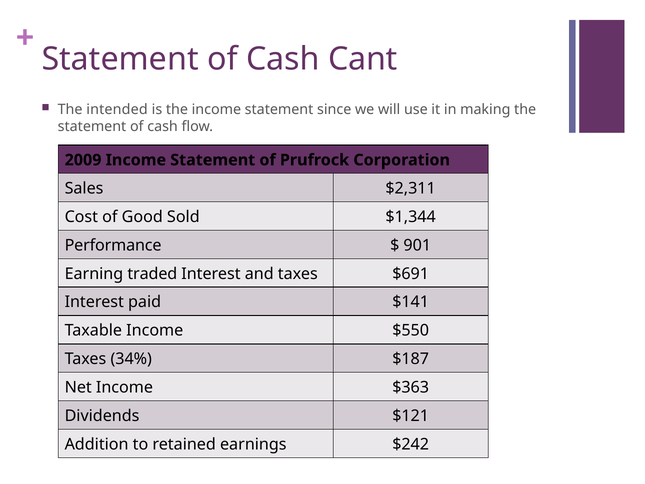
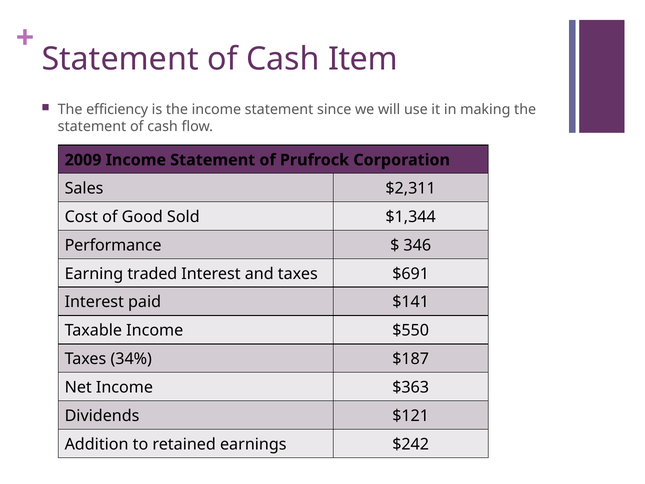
Cant: Cant -> Item (363, 59)
intended: intended -> efficiency (117, 109)
901: 901 -> 346 (417, 245)
